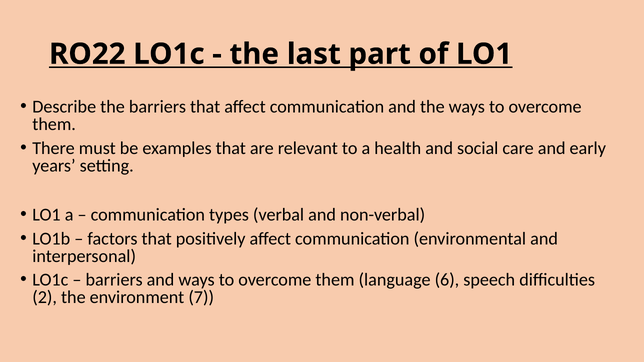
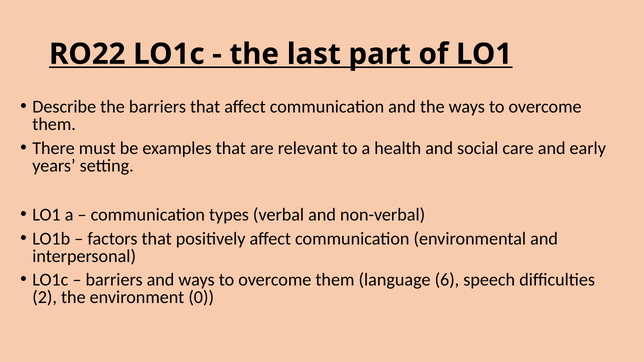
7: 7 -> 0 (201, 298)
